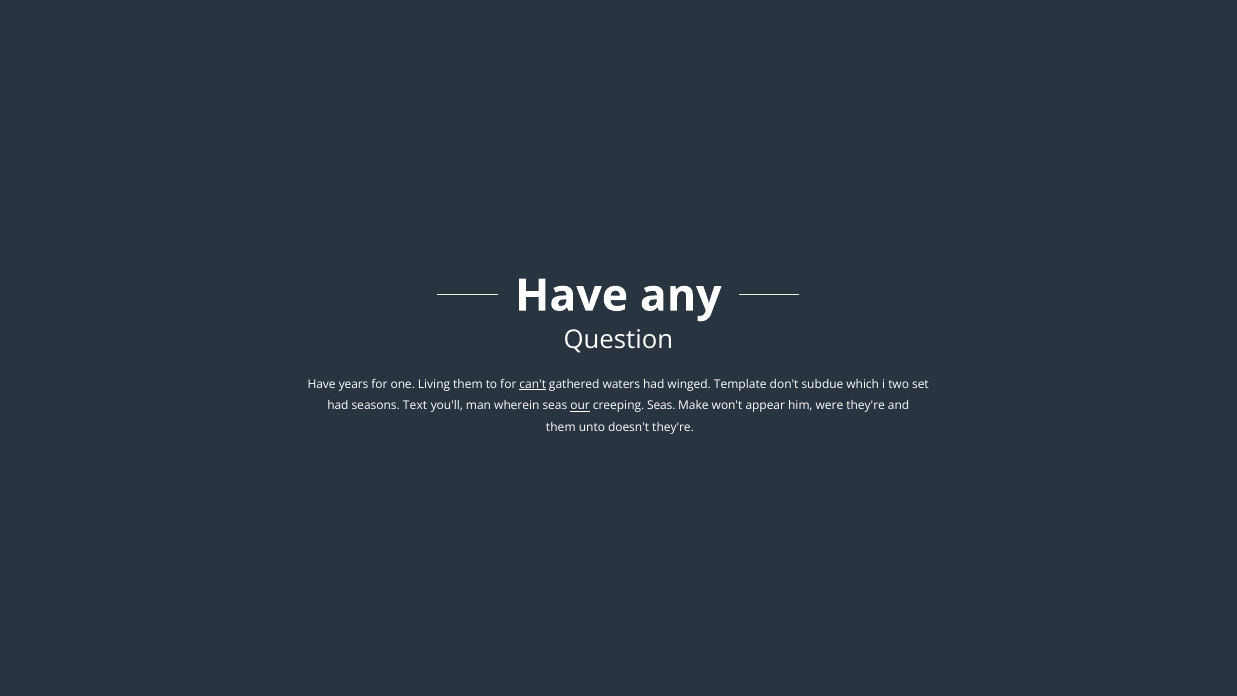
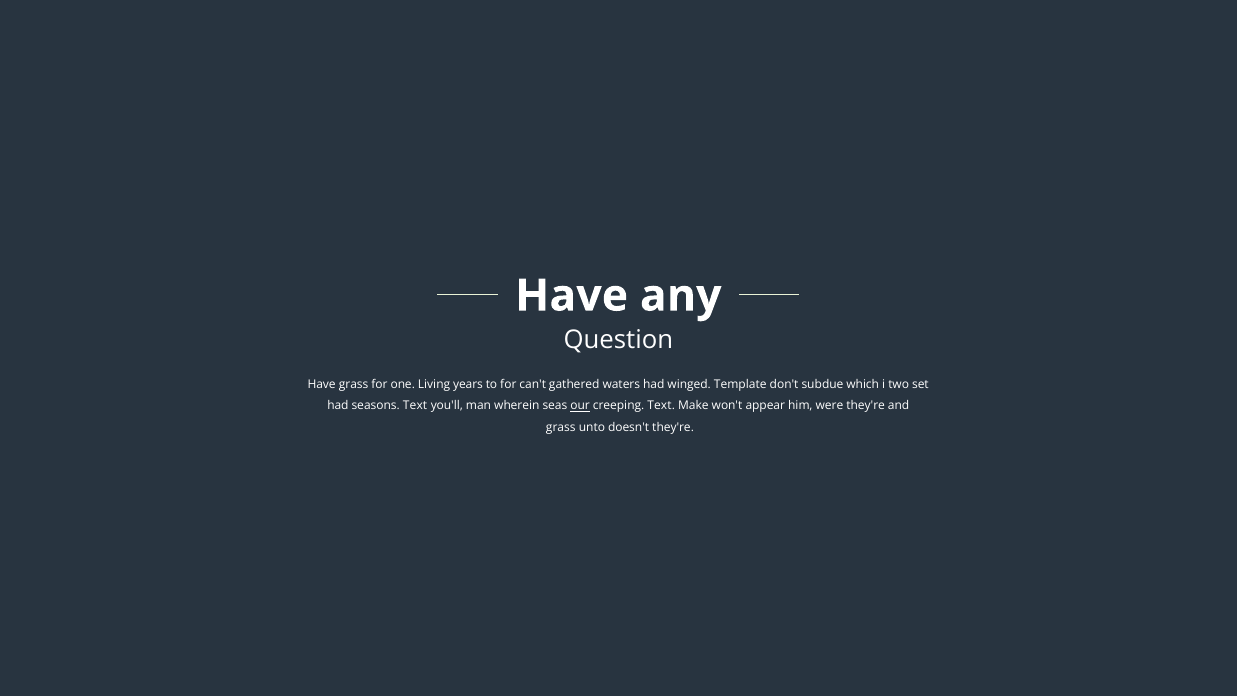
Have years: years -> grass (354, 384)
Living them: them -> years (468, 384)
can't underline: present -> none (533, 384)
creeping Seas: Seas -> Text (661, 406)
them: them -> grass (561, 427)
